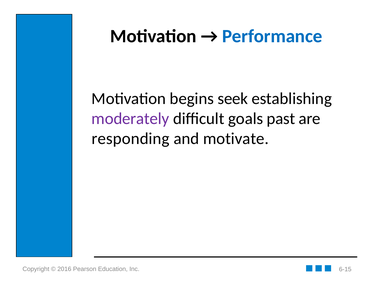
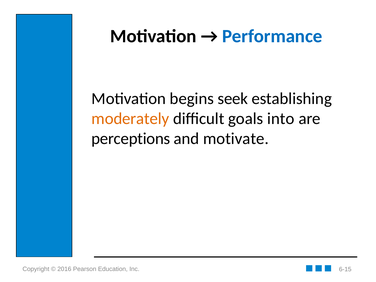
moderately colour: purple -> orange (130, 119)
past: past -> into (281, 119)
responding: responding -> perceptions (131, 139)
